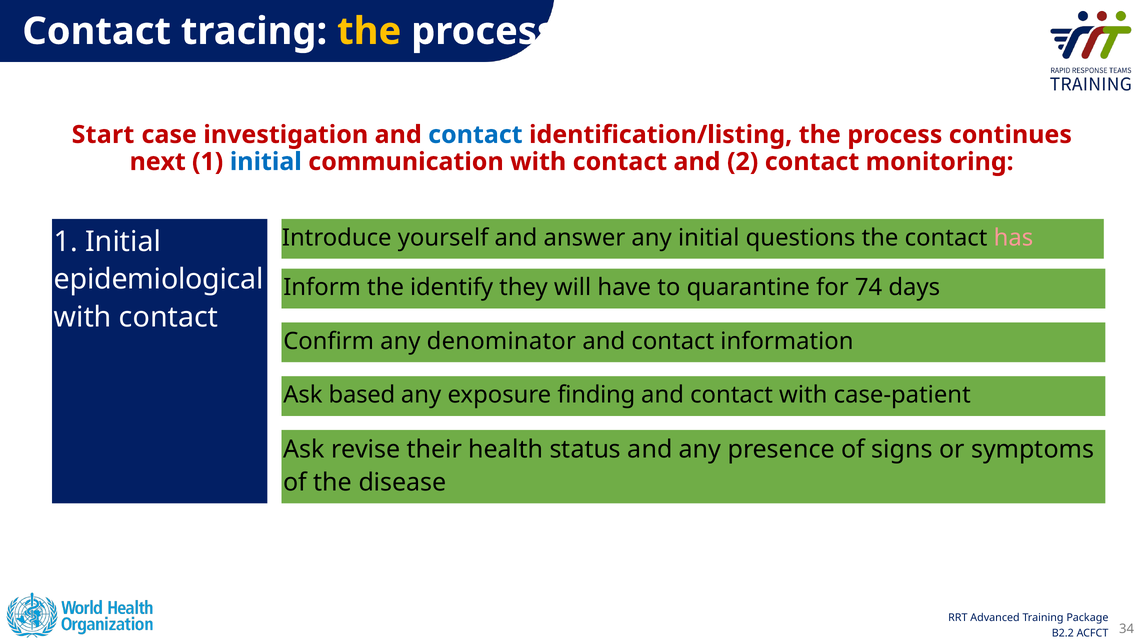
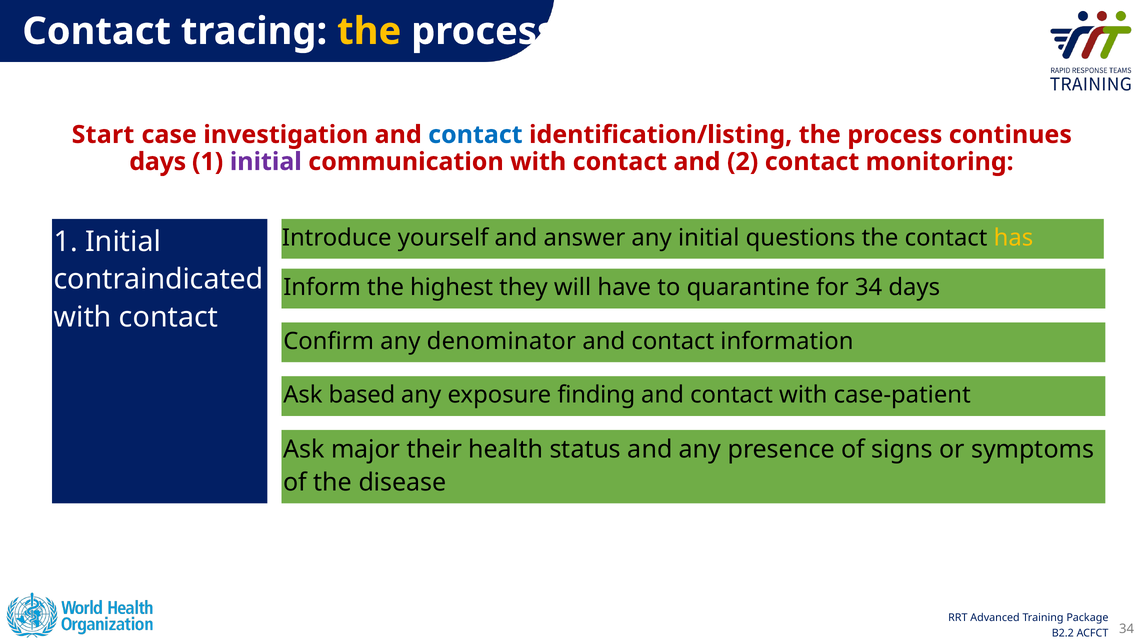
next: next -> days (158, 162)
initial colour: blue -> purple (266, 162)
has colour: pink -> yellow (1013, 238)
epidemiological: epidemiological -> contraindicated (159, 279)
identify: identify -> highest (452, 287)
for 74: 74 -> 34 (869, 287)
revise: revise -> major (366, 449)
